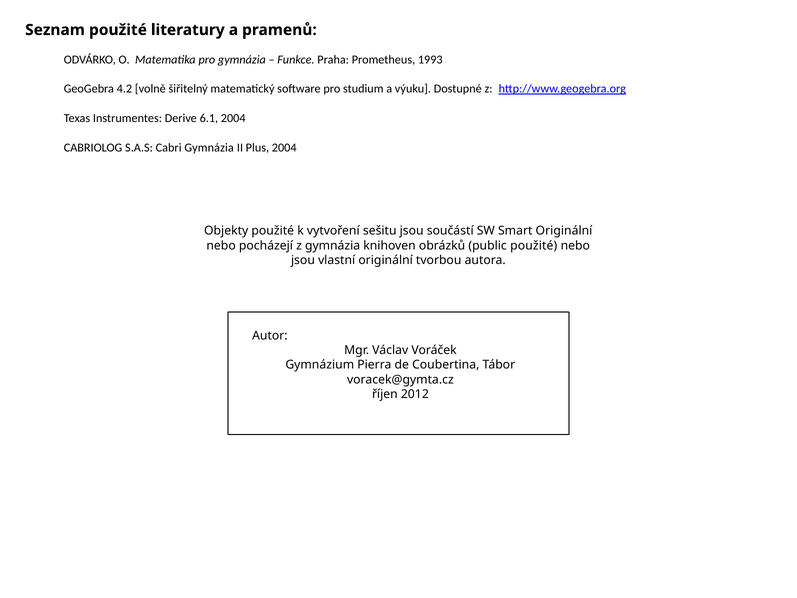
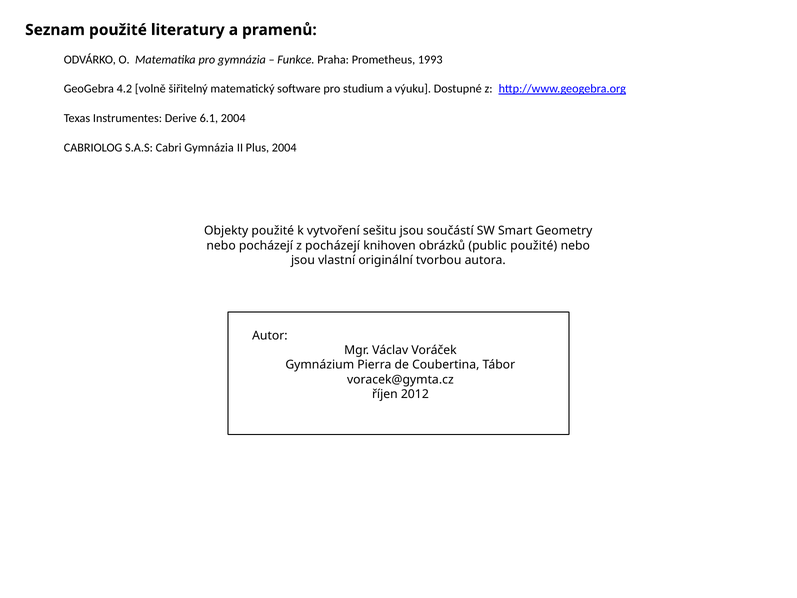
Smart Originální: Originální -> Geometry (564, 231)
z gymnázia: gymnázia -> pocházejí (333, 245)
